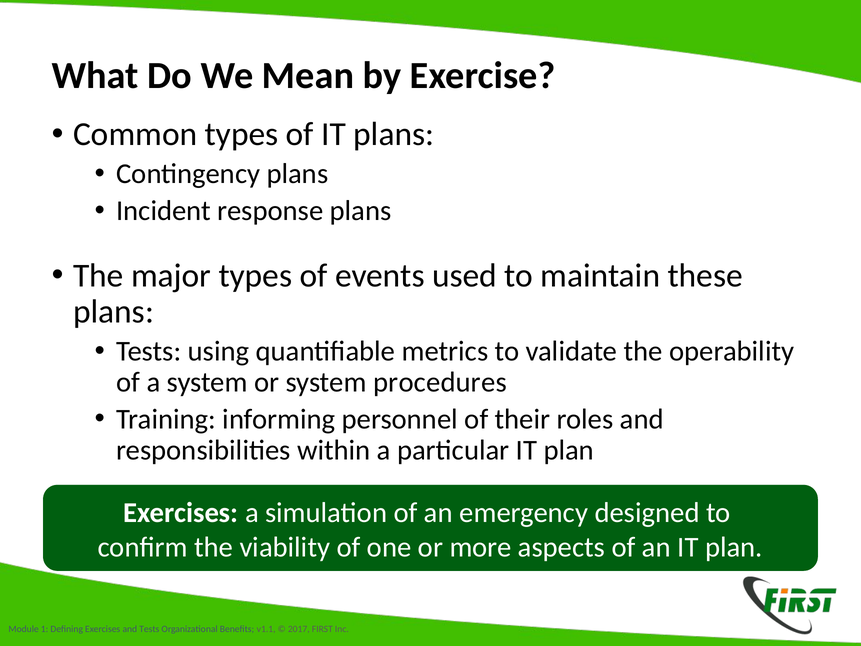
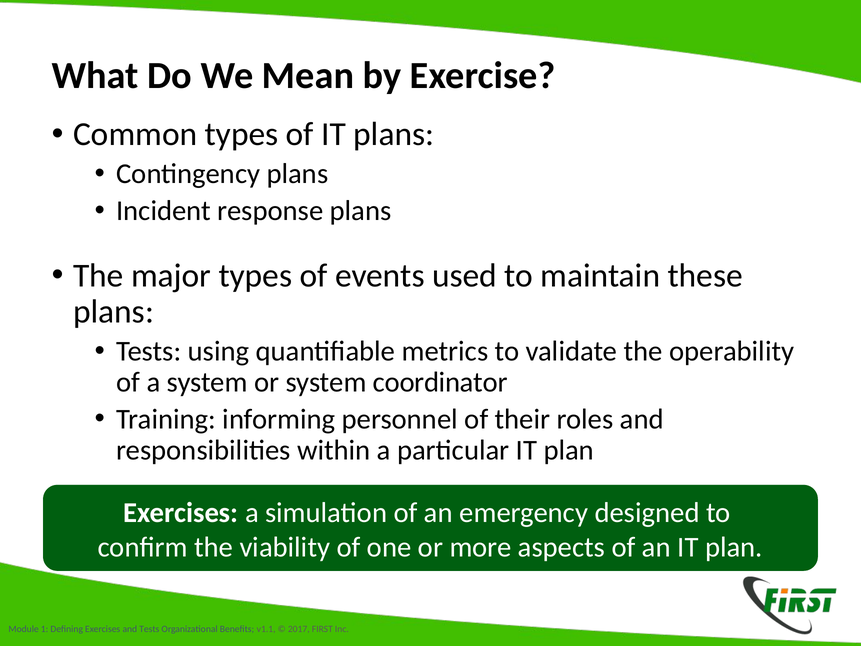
procedures: procedures -> coordinator (440, 382)
